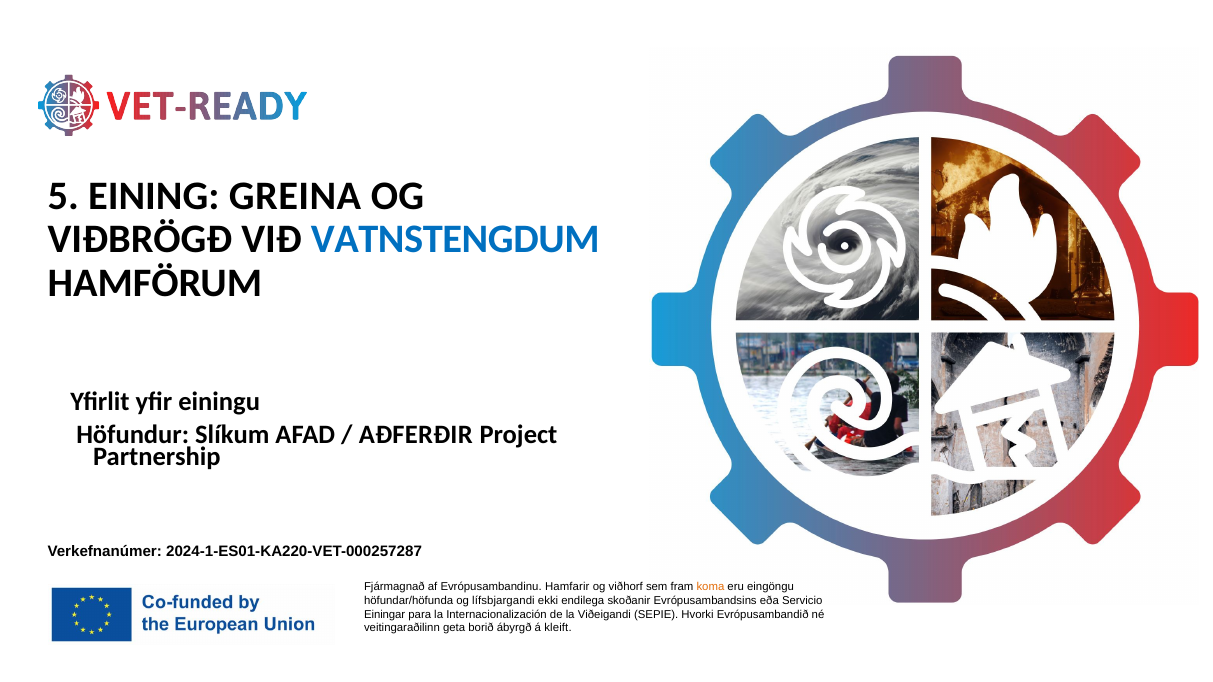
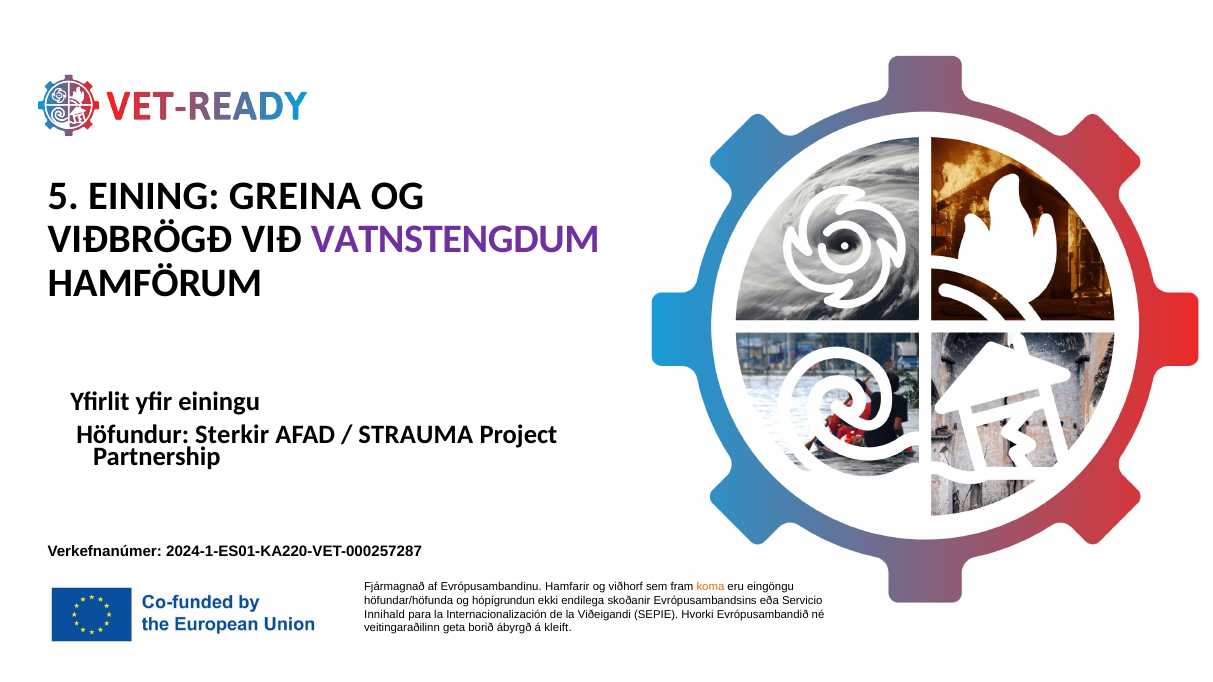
VATNSTENGDUM colour: blue -> purple (455, 239)
Slíkum: Slíkum -> Sterkir (232, 435)
AÐFERÐIR: AÐFERÐIR -> STRAUMA (416, 435)
lífsbjargandi: lífsbjargandi -> hópígrundun (504, 601)
Einingar: Einingar -> Innihald (385, 615)
